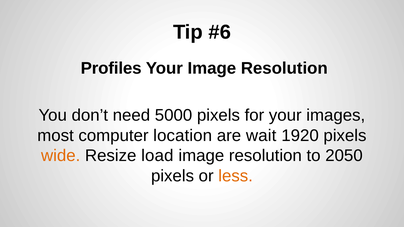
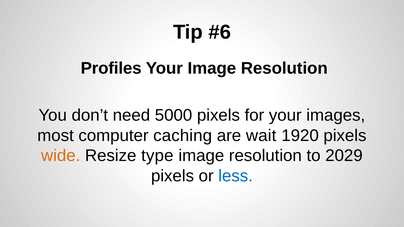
location: location -> caching (183, 136)
load: load -> type (157, 156)
2050: 2050 -> 2029 (344, 156)
less colour: orange -> blue (236, 176)
